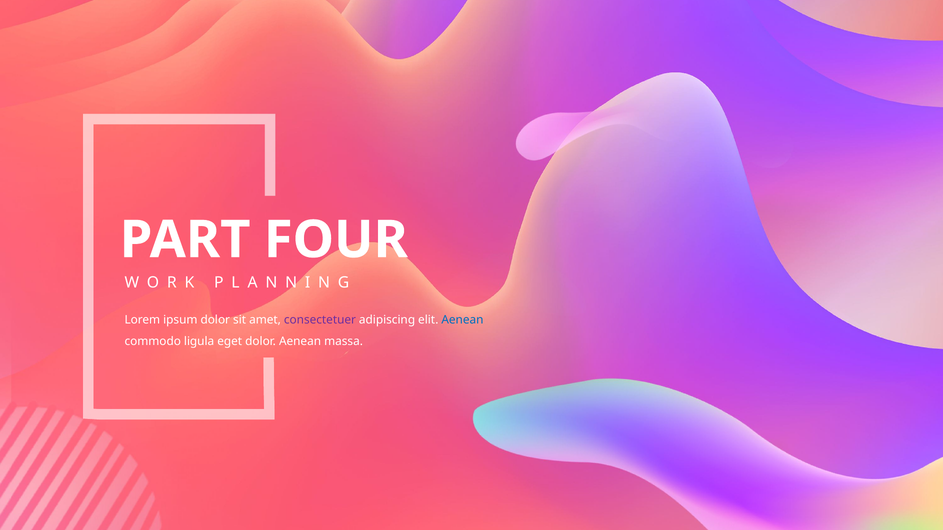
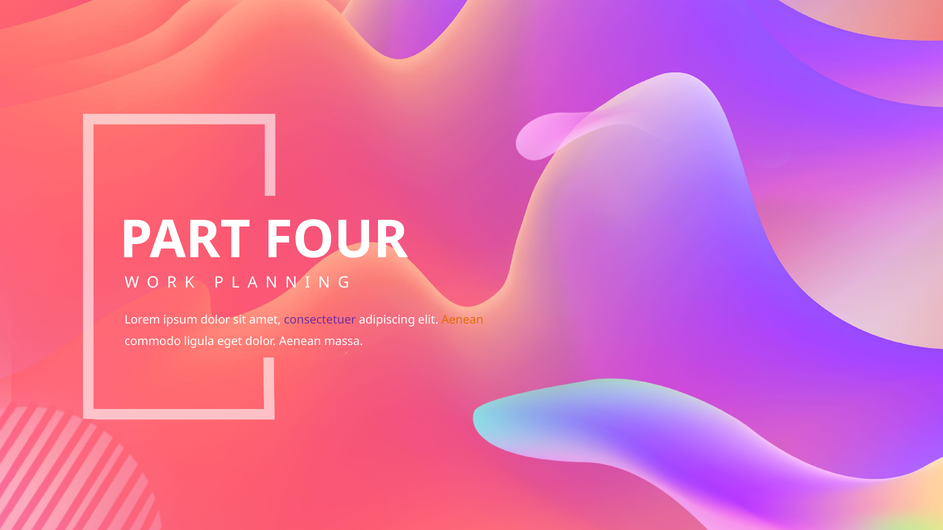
Aenean colour: blue -> orange (462, 320)
